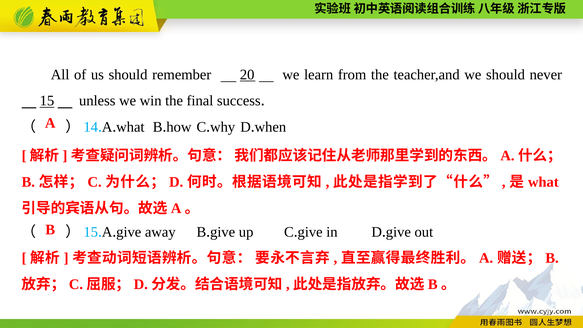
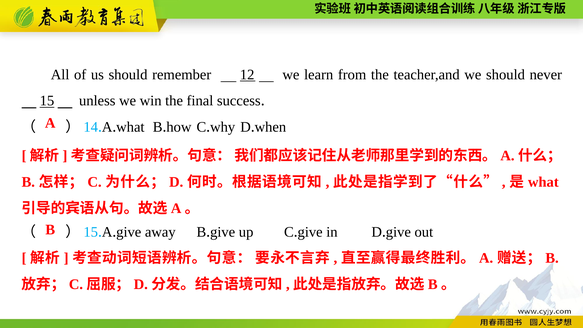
20: 20 -> 12 (247, 75)
